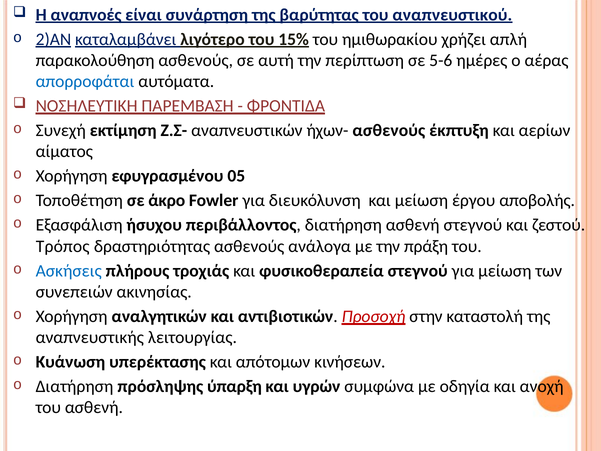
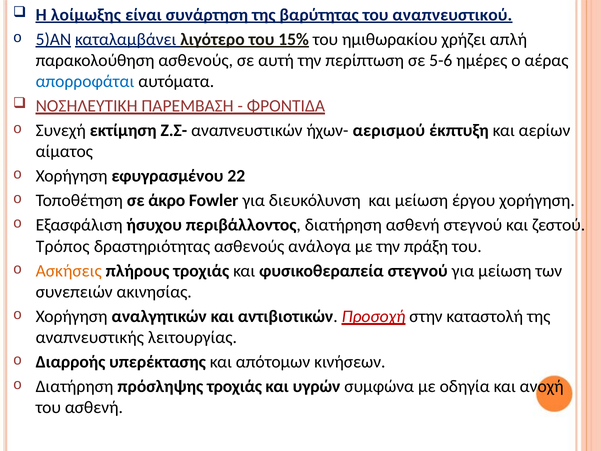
αναπνοές: αναπνοές -> λοίμωξης (86, 15)
2)ΑΝ: 2)ΑΝ -> 5)ΑΝ (53, 39)
ήχων- ασθενούς: ασθενούς -> αερισμού (389, 130)
05: 05 -> 22 (236, 176)
έργου αποβολής: αποβολής -> χορήγηση (537, 201)
Ασκήσεις colour: blue -> orange (69, 271)
Κυάνωση: Κυάνωση -> Διαρροής (70, 362)
πρόσληψης ύπαρξη: ύπαρξη -> τροχιάς (234, 386)
